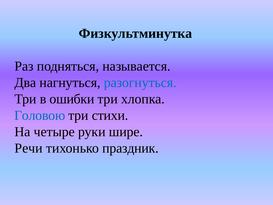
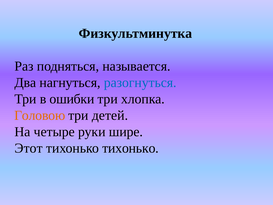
Головою colour: blue -> orange (40, 115)
стихи: стихи -> детей (110, 115)
Речи: Речи -> Этот (29, 148)
тихонько праздник: праздник -> тихонько (130, 148)
